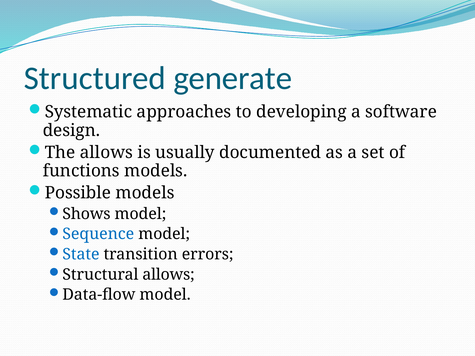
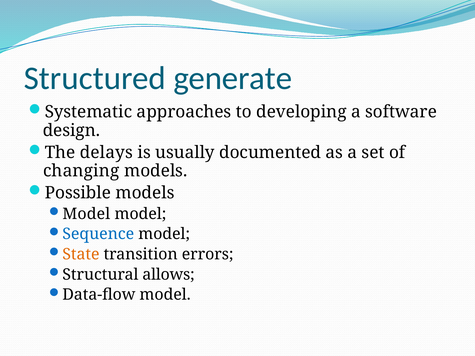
The allows: allows -> delays (106, 153)
functions: functions -> changing (81, 171)
Shows: Shows -> Model (86, 214)
State colour: blue -> orange (81, 254)
